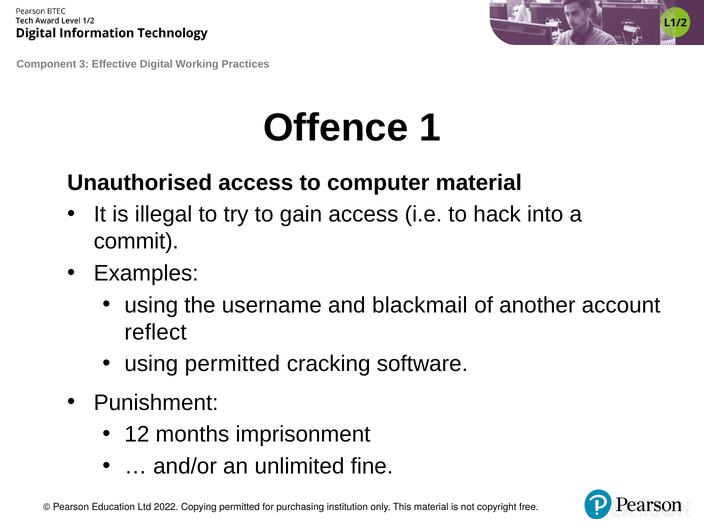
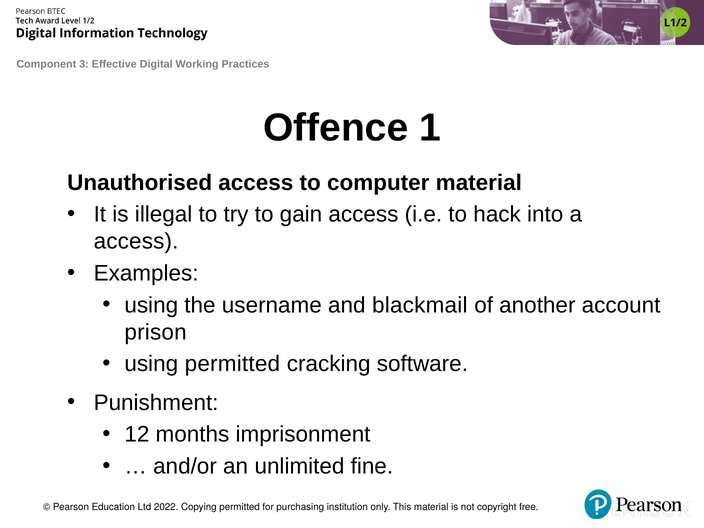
commit: commit -> access (136, 241)
reflect: reflect -> prison (156, 332)
